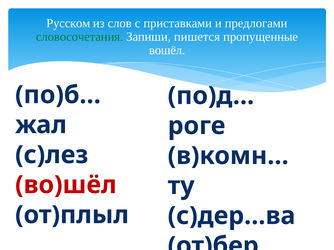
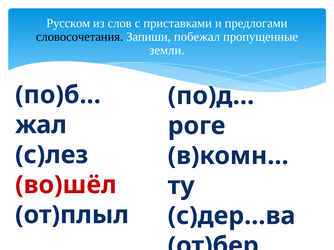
словосочетания colour: green -> black (80, 37)
пишется: пишется -> побежал (197, 37)
вошёл: вошёл -> земли (167, 50)
